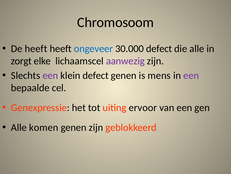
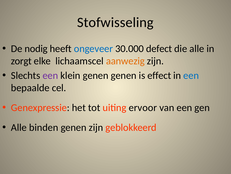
Chromosoom: Chromosoom -> Stofwisseling (115, 22)
De heeft: heeft -> nodig (36, 48)
aanwezig colour: purple -> orange (125, 61)
klein defect: defect -> genen (96, 75)
mens: mens -> effect (159, 75)
een colour: purple -> blue (191, 75)
komen: komen -> binden (44, 127)
